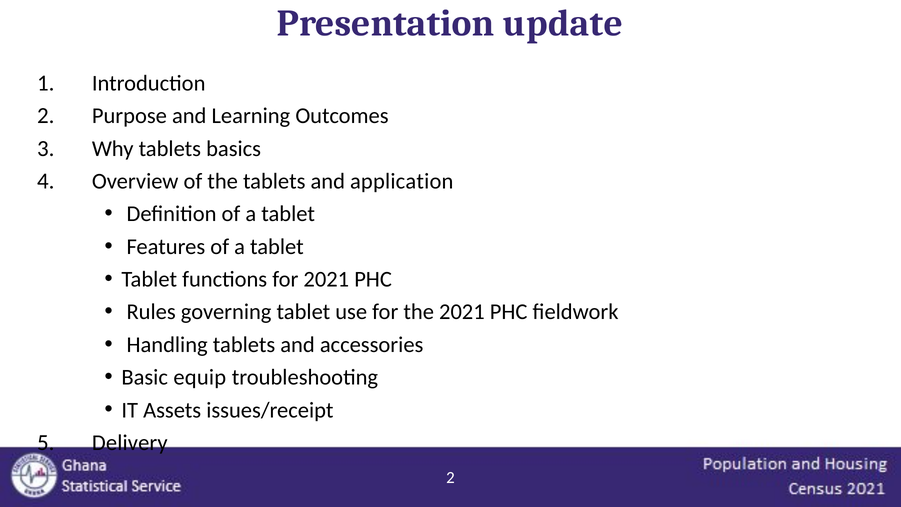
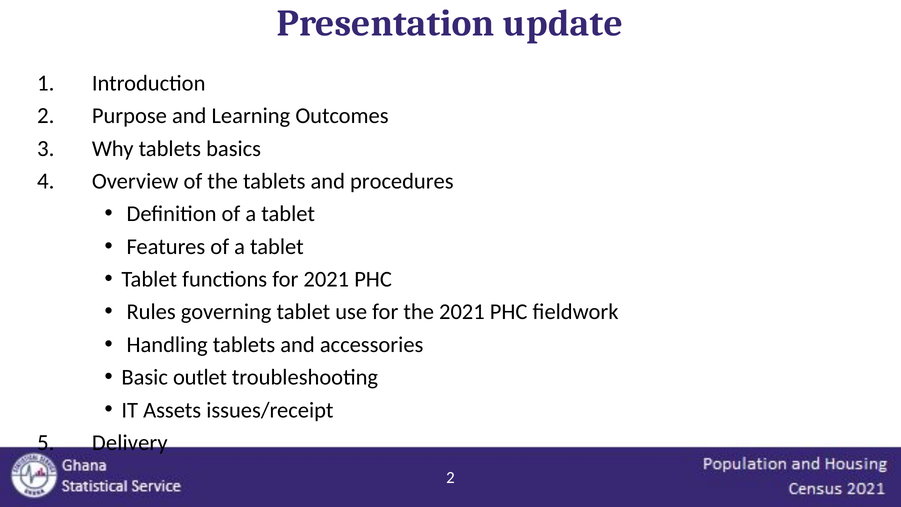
application: application -> procedures (402, 181)
equip: equip -> outlet (200, 377)
